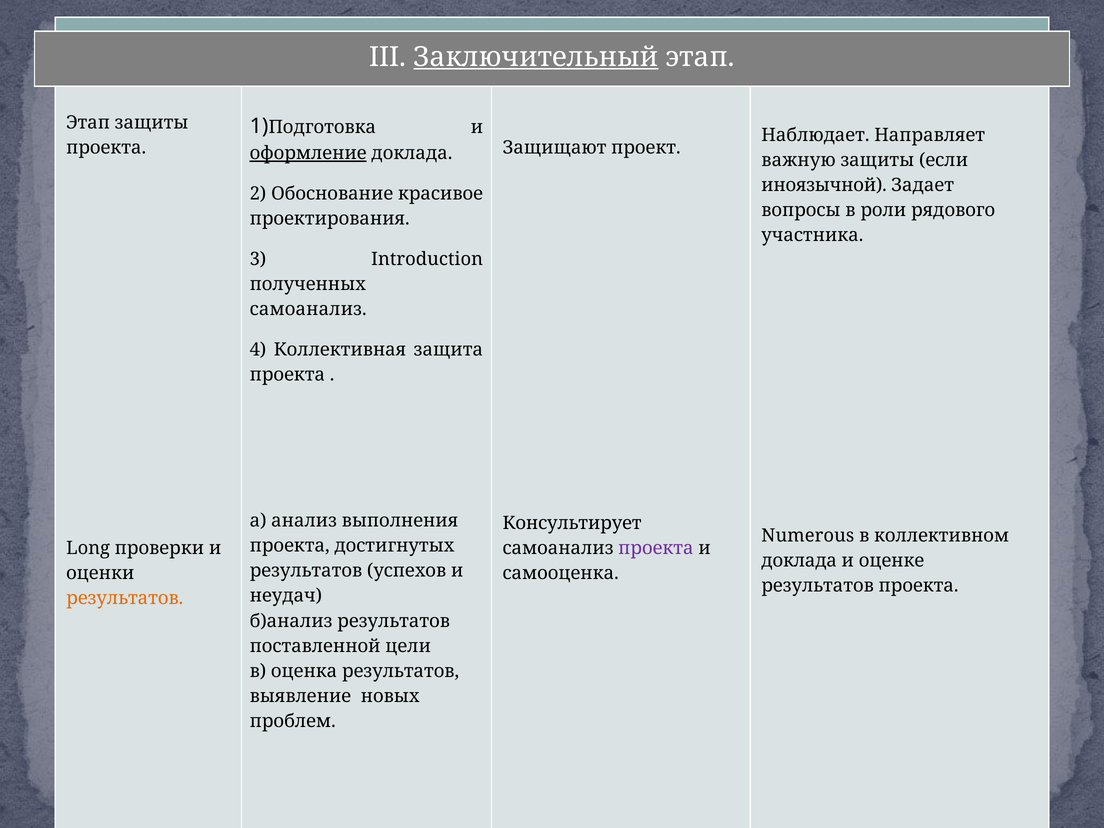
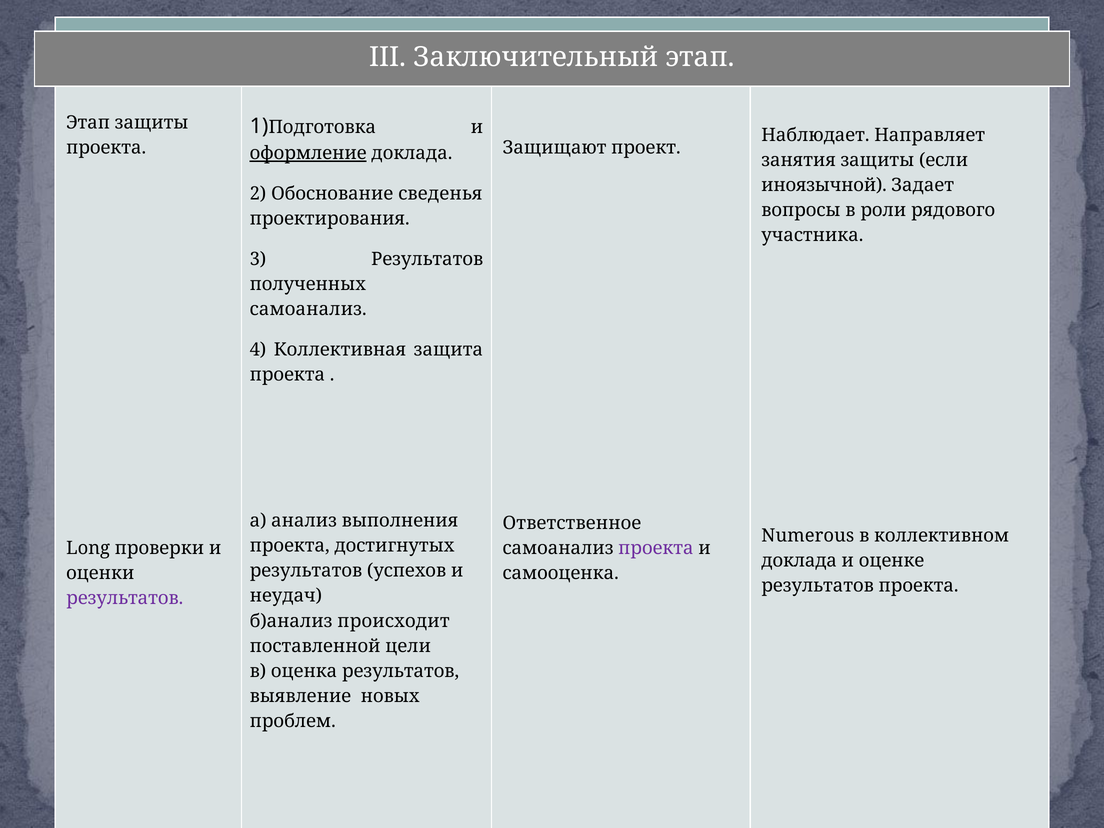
Заключительный underline: present -> none (536, 57)
важную: важную -> занятия (799, 160)
красивое: красивое -> сведенья (440, 194)
3 Introduction: Introduction -> Результатов (427, 259)
Консультирует: Консультирует -> Ответственное (572, 523)
результатов colour: orange -> purple (125, 598)
б)анализ результатов: результатов -> происходит (394, 621)
